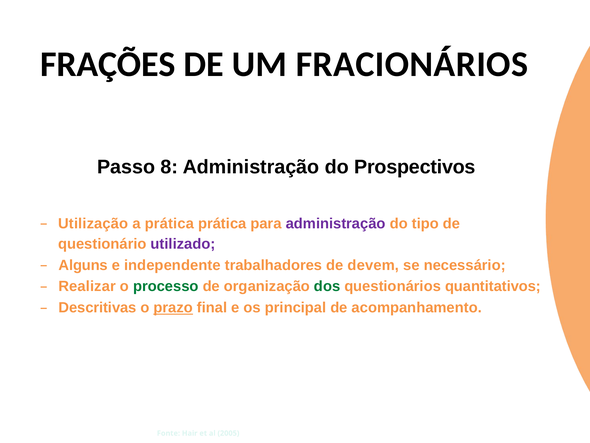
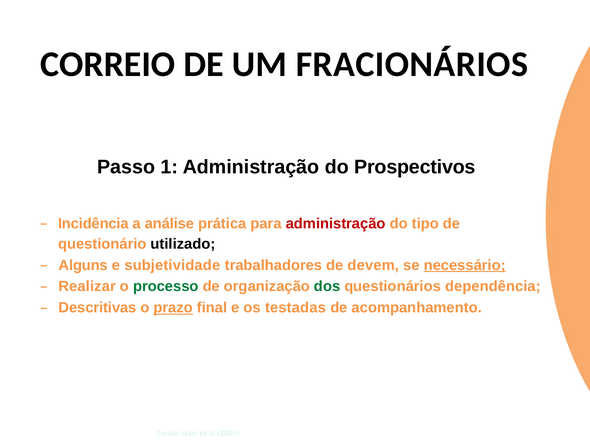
FRAÇÕES: FRAÇÕES -> CORREIO (108, 64)
8: 8 -> 1 (169, 167)
Utilização: Utilização -> Incidência (93, 223)
a prática: prática -> análise (169, 223)
administração colour: purple -> red (336, 223)
utilizado colour: purple -> black (183, 244)
independente: independente -> subjetividade (172, 265)
necessário underline: none -> present (465, 265)
quantitativos: quantitativos -> dependência (493, 286)
principal: principal -> testadas (295, 307)
